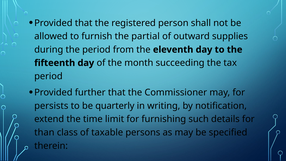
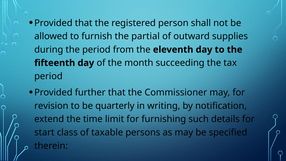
persists: persists -> revision (51, 106)
than: than -> start (44, 132)
